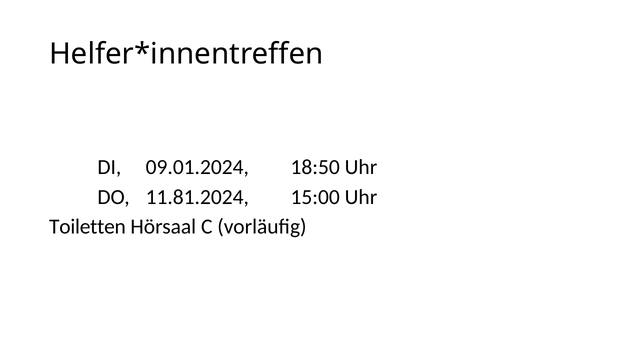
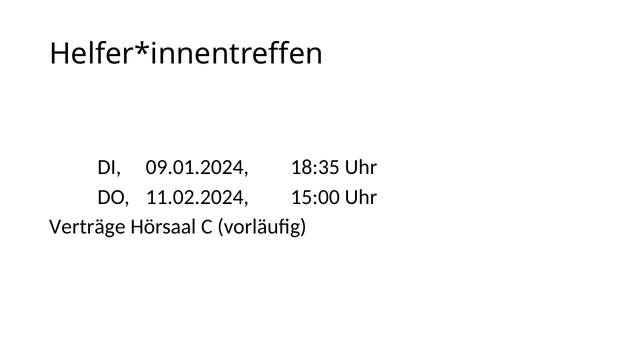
18:50: 18:50 -> 18:35 (315, 167)
11.81.2024: 11.81.2024 -> 11.02.2024 (197, 197)
Toiletten: Toiletten -> Verträge (87, 227)
